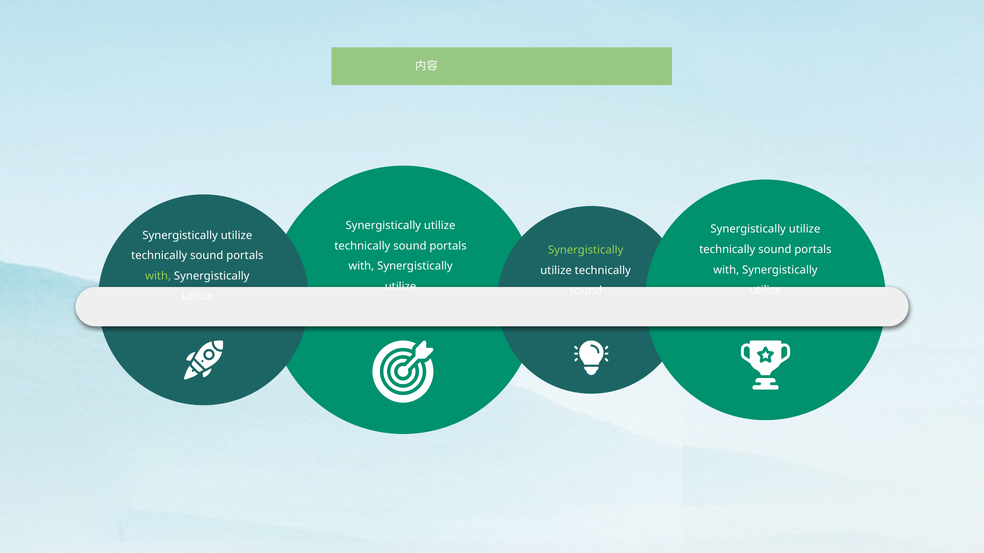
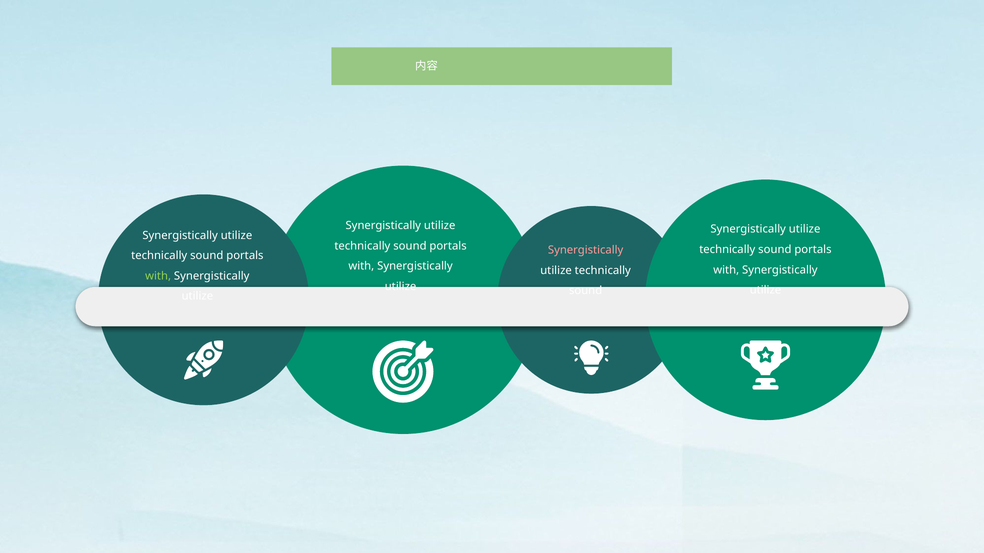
Synergistically colour: light green -> pink (586, 250)
